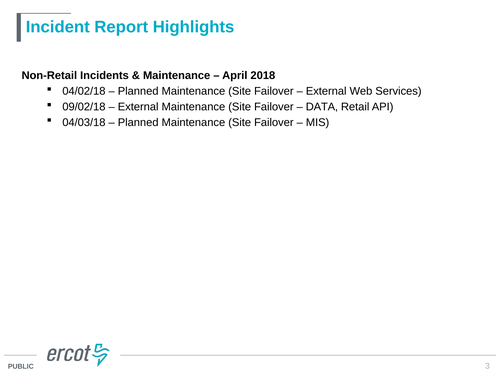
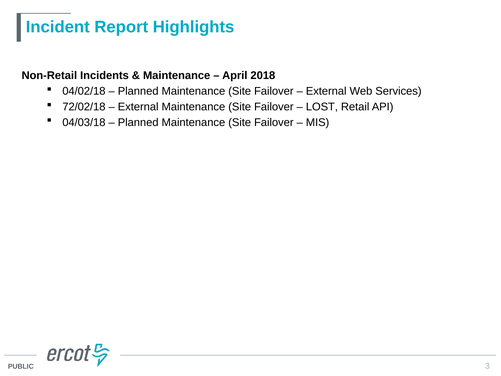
09/02/18: 09/02/18 -> 72/02/18 (84, 107)
DATA: DATA -> LOST (322, 107)
